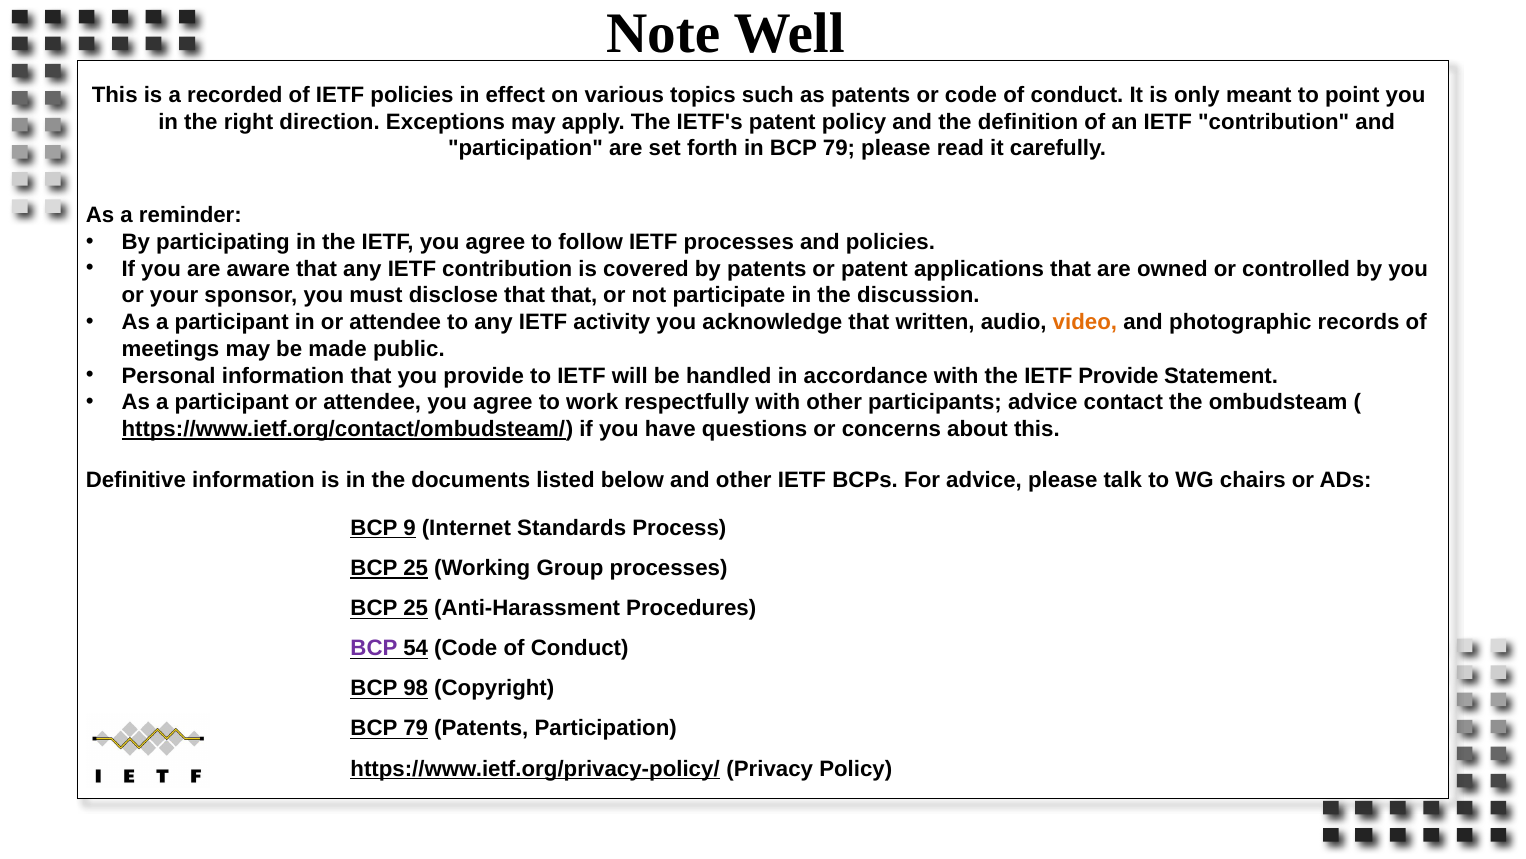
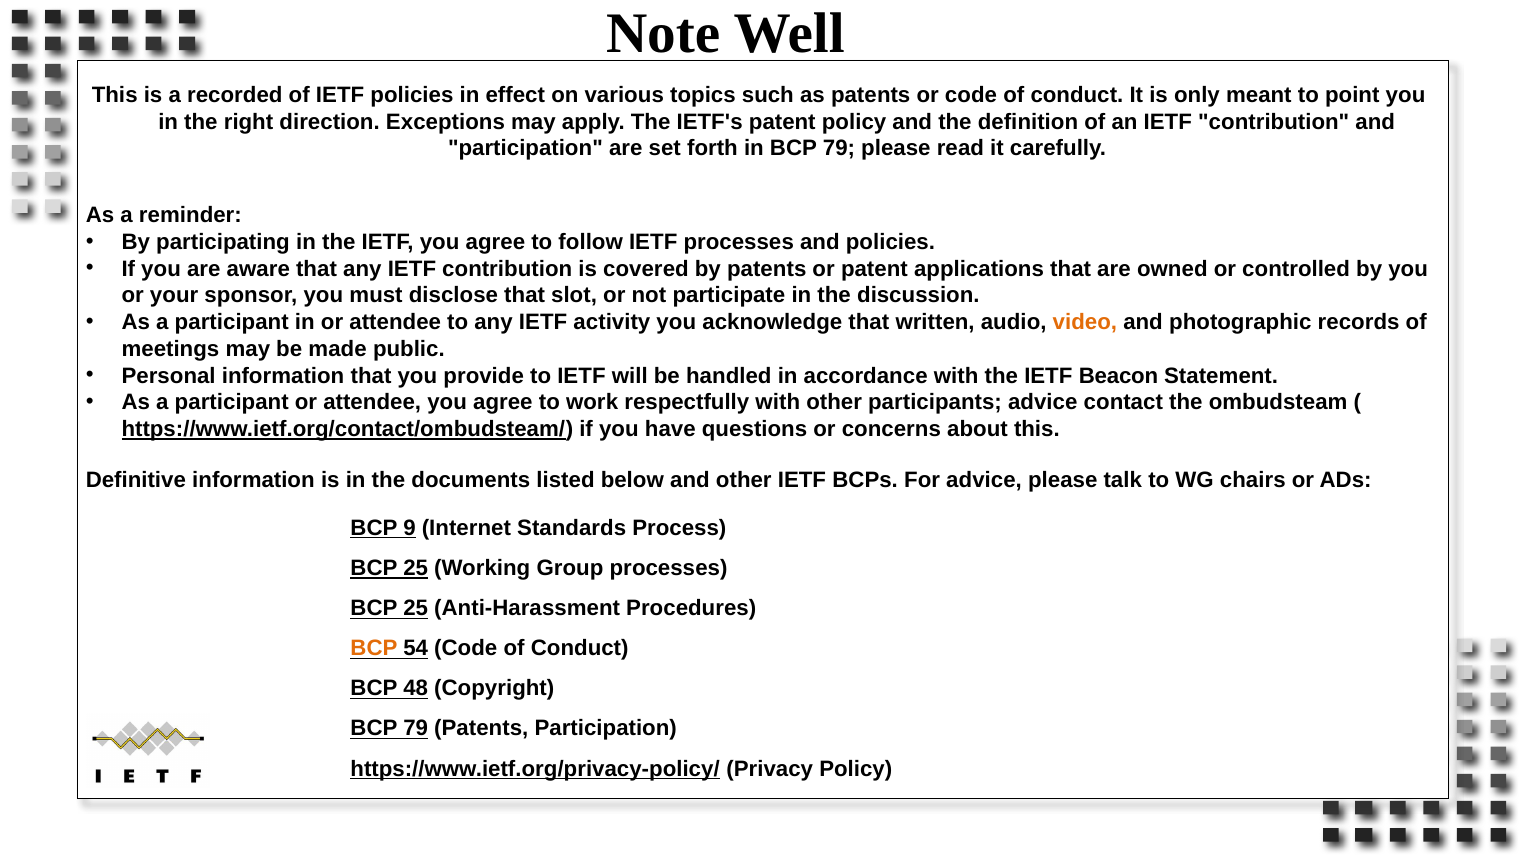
that that: that -> slot (574, 295)
IETF Provide: Provide -> Beacon (1118, 375)
BCP colour: purple -> orange (374, 648)
98: 98 -> 48 (416, 688)
